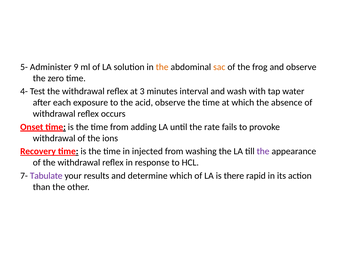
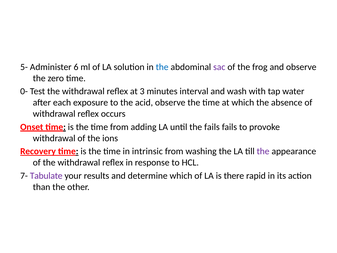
9: 9 -> 6 (76, 67)
the colour: orange -> blue (162, 67)
sac colour: orange -> purple (219, 67)
4-: 4- -> 0- (24, 91)
the rate: rate -> fails (212, 127)
injected: injected -> intrinsic (147, 151)
